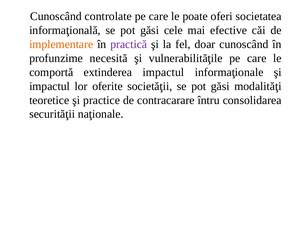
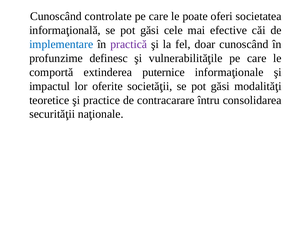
implementare colour: orange -> blue (61, 44)
necesită: necesită -> definesc (109, 58)
extinderea impactul: impactul -> puternice (164, 72)
